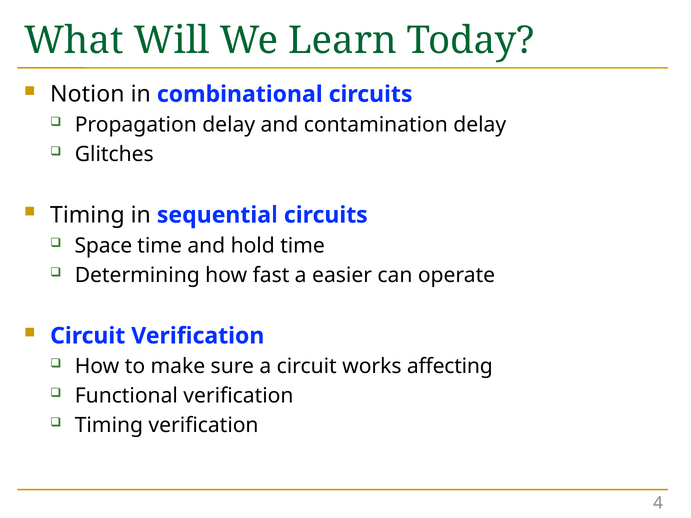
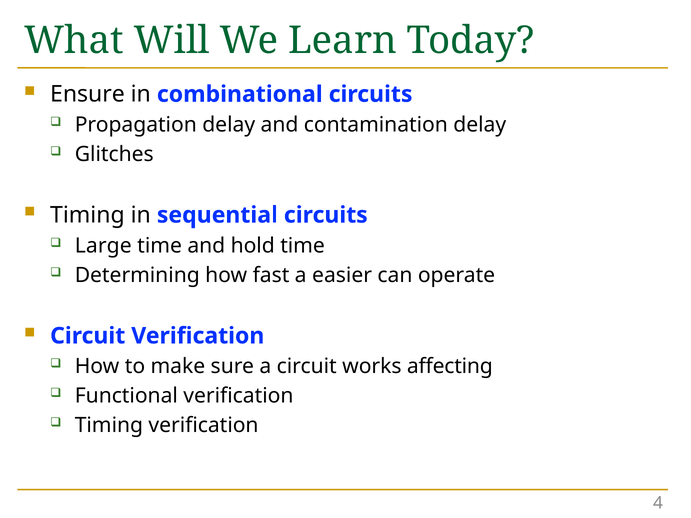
Notion: Notion -> Ensure (87, 94)
Space: Space -> Large (103, 246)
